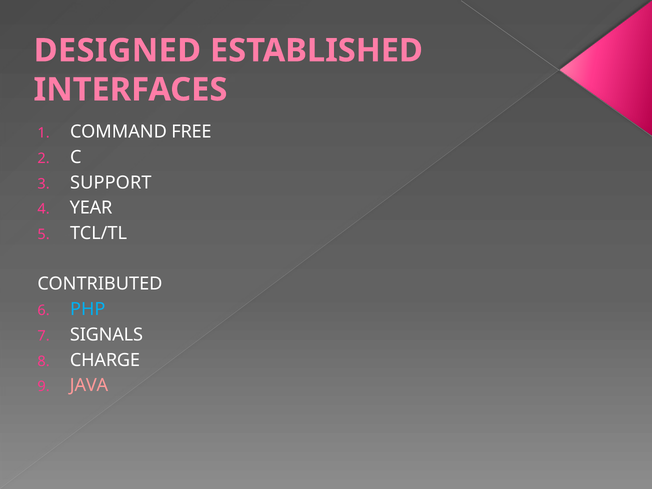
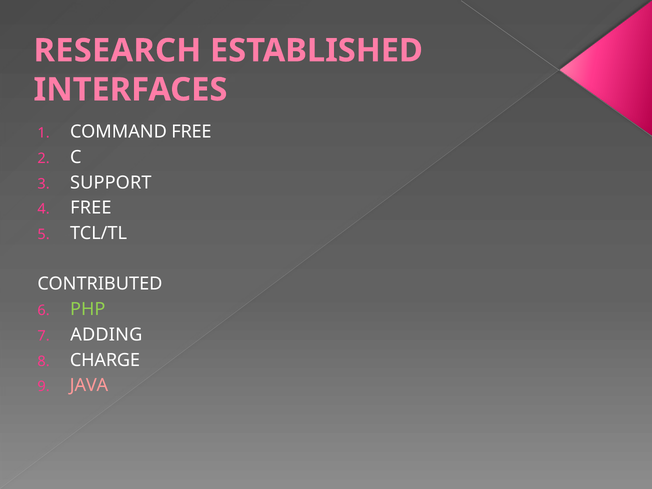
DESIGNED: DESIGNED -> RESEARCH (117, 51)
YEAR: YEAR -> FREE (91, 208)
PHP colour: light blue -> light green (88, 309)
SIGNALS: SIGNALS -> ADDING (106, 335)
